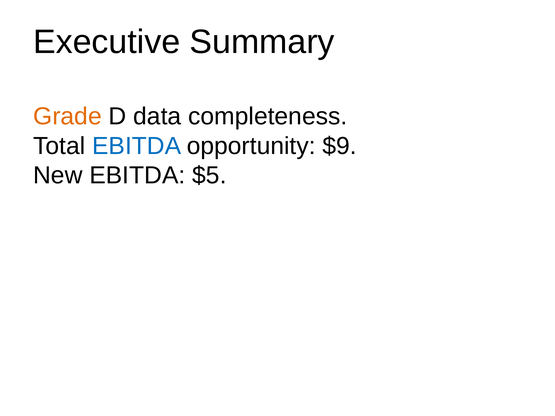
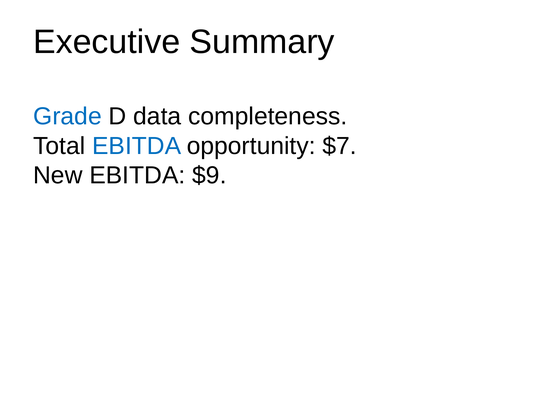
Grade colour: orange -> blue (67, 116)
$9: $9 -> $7 (340, 146)
$5: $5 -> $9 (209, 176)
